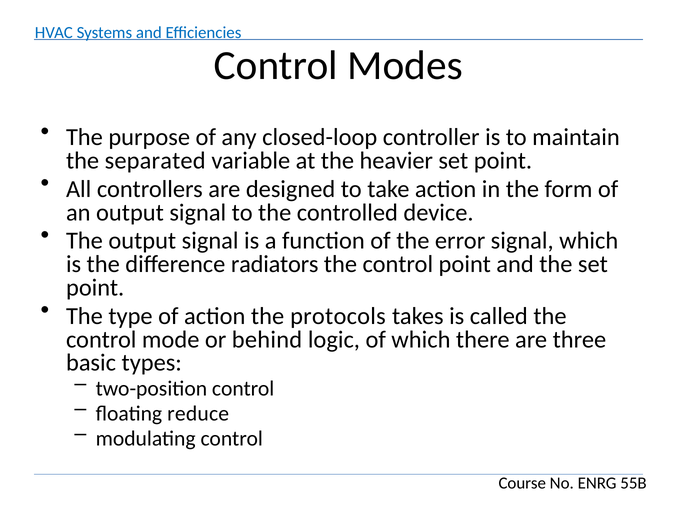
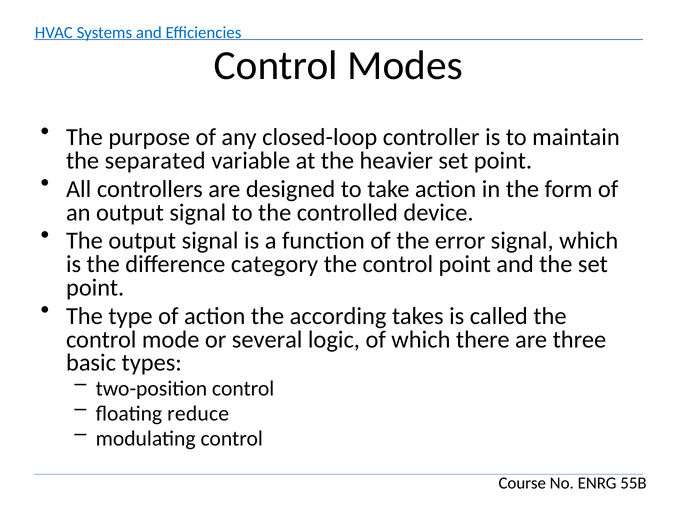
radiators: radiators -> category (275, 264)
protocols: protocols -> according (338, 316)
behind: behind -> several (267, 339)
